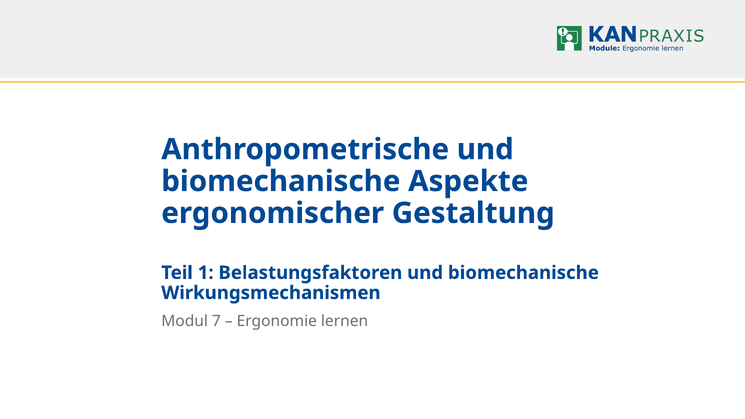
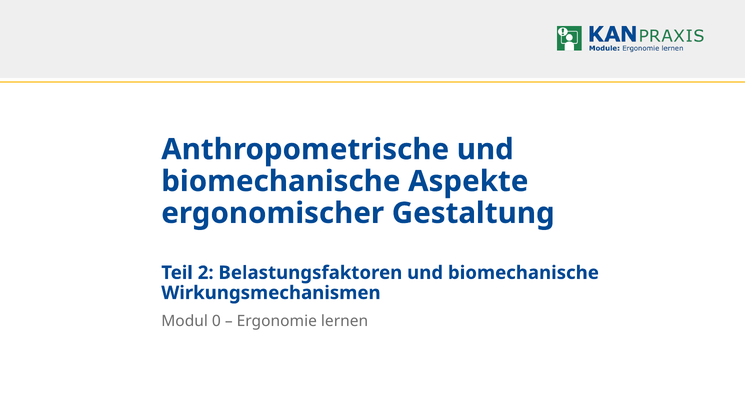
1: 1 -> 2 (206, 273)
7: 7 -> 0 (216, 321)
